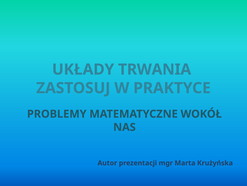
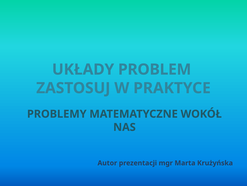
TRWANIA: TRWANIA -> PROBLEM (155, 69)
